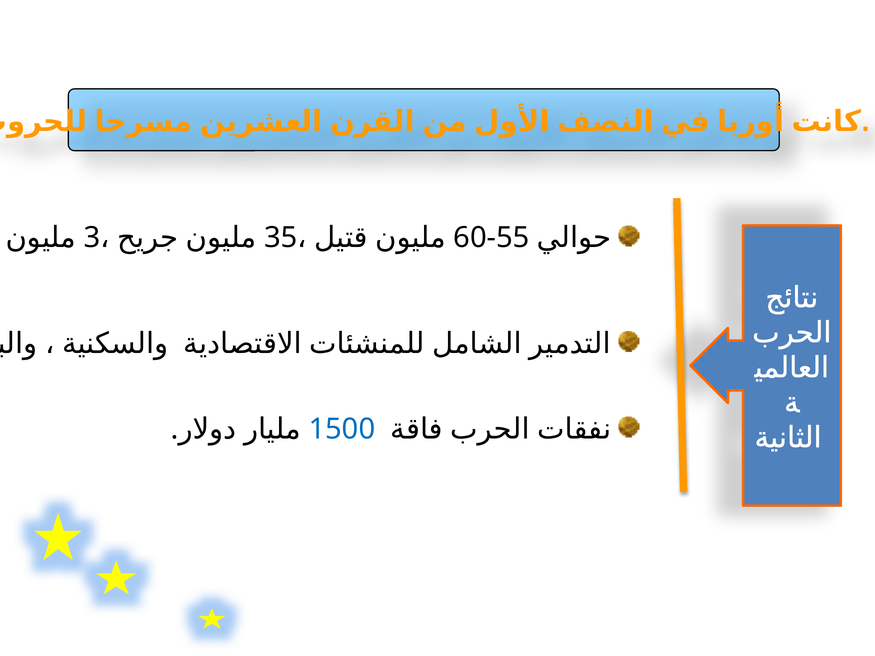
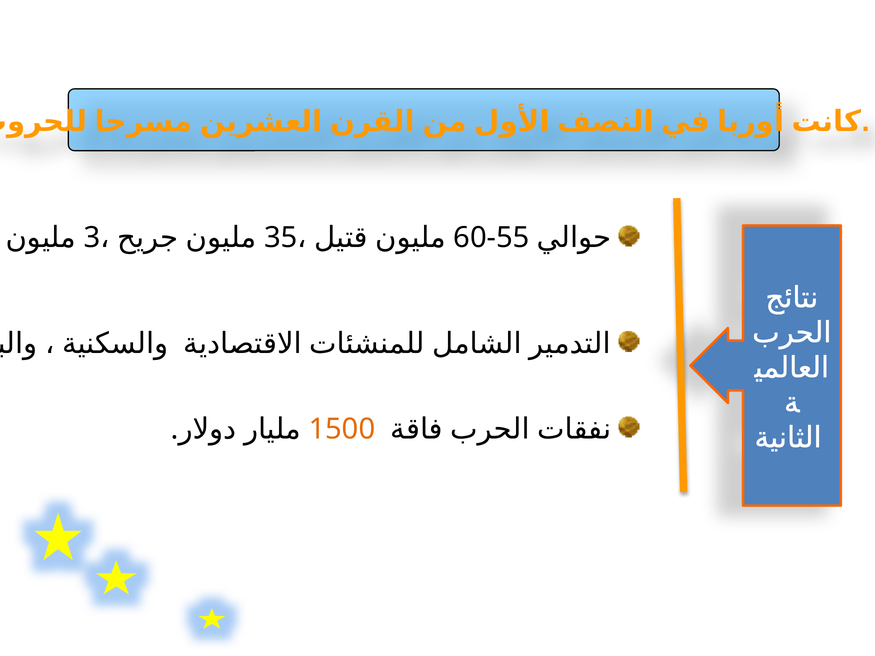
1500 colour: blue -> orange (342, 429)
